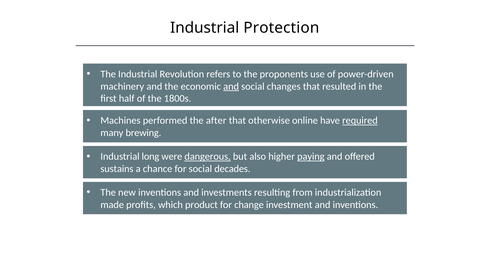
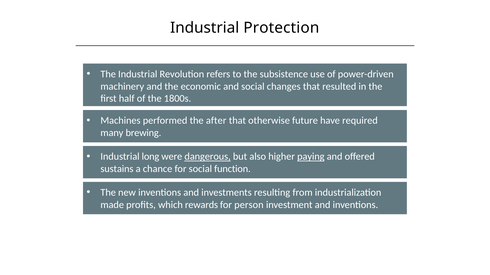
proponents: proponents -> subsistence (284, 74)
and underline: present -> none (231, 87)
online: online -> future (305, 121)
required underline: present -> none (360, 121)
decades: decades -> function (232, 169)
product: product -> rewards (202, 205)
change: change -> person (249, 205)
